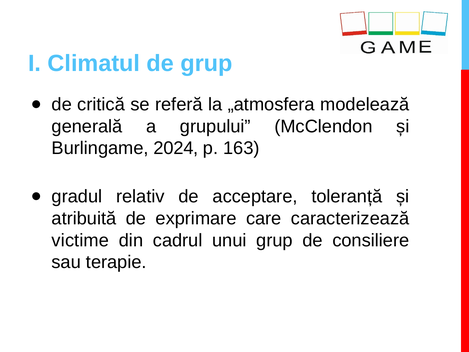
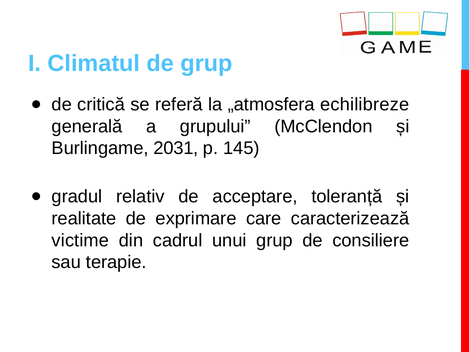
modelează: modelează -> echilibreze (365, 104)
2024: 2024 -> 2031 (176, 148)
163: 163 -> 145 (241, 148)
atribuită: atribuită -> realitate (84, 218)
